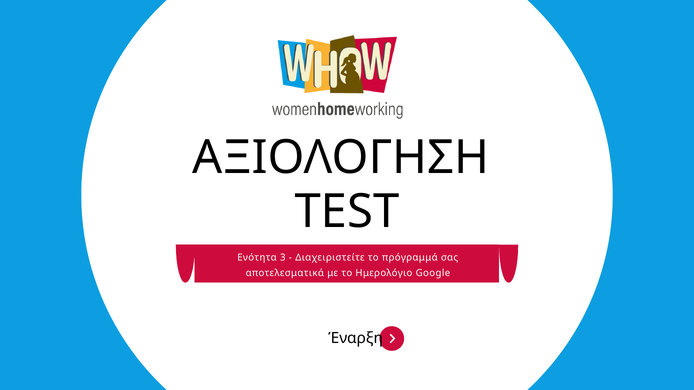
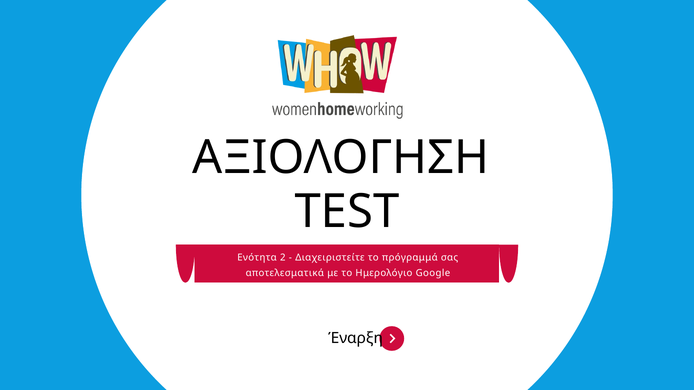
3: 3 -> 2 (283, 258)
